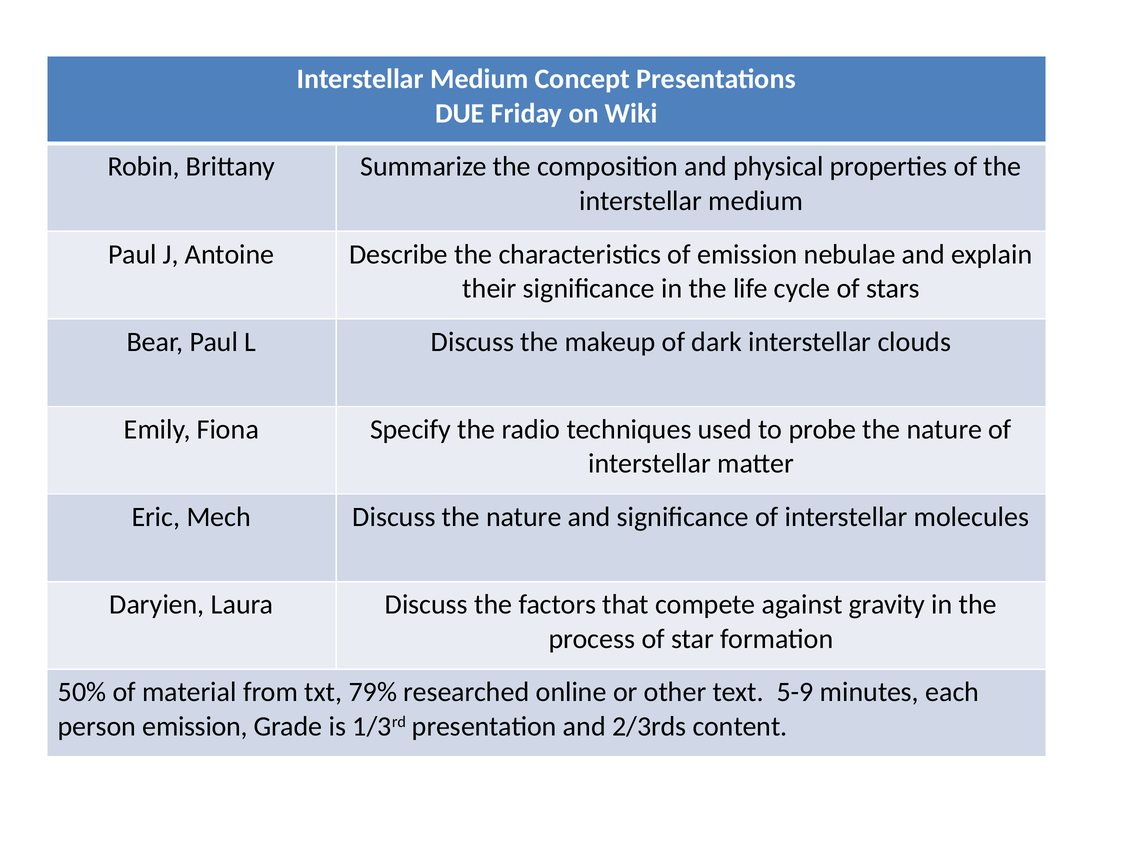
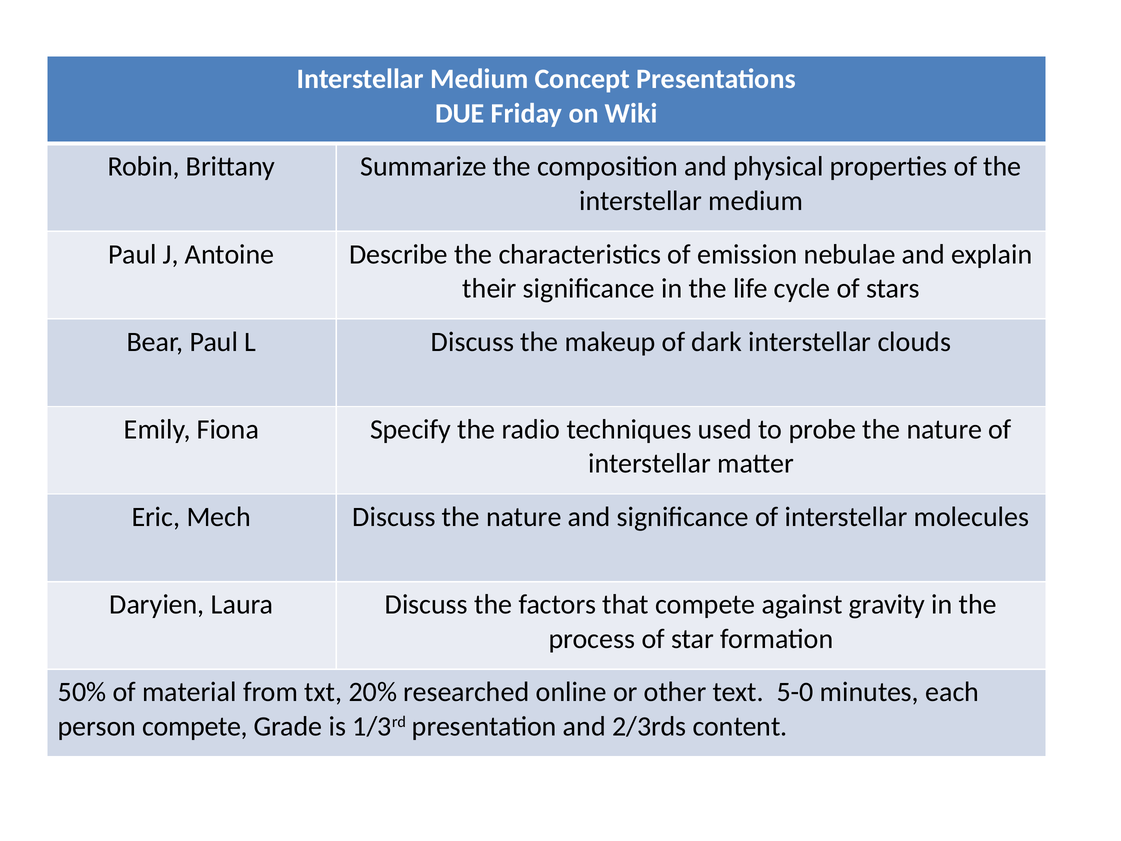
79%: 79% -> 20% (373, 692)
5-9: 5-9 -> 5-0 (795, 692)
person emission: emission -> compete (195, 726)
